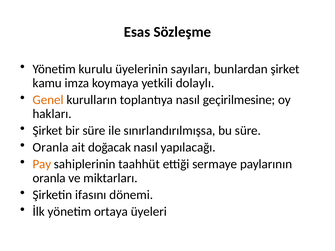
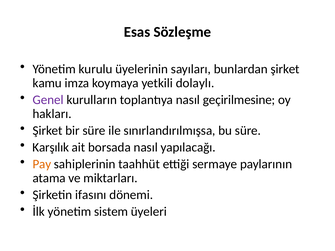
Genel colour: orange -> purple (48, 100)
Oranla: Oranla -> Karşılık (51, 147)
doğacak: doğacak -> borsada (109, 147)
oranla: oranla -> atama (49, 178)
ortaya: ortaya -> sistem (111, 212)
